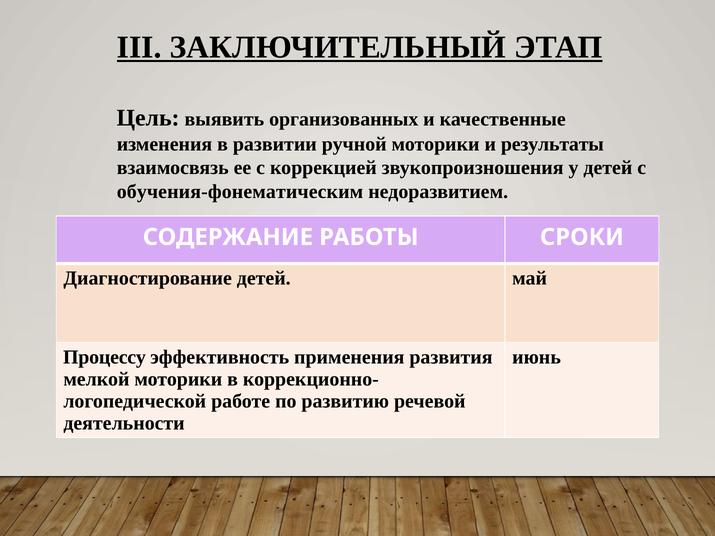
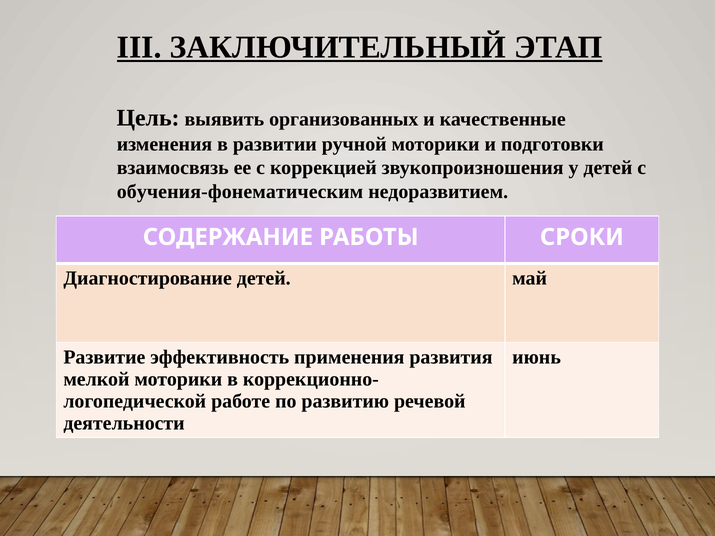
результаты: результаты -> подготовки (552, 144)
Процессу: Процессу -> Развитие (104, 357)
